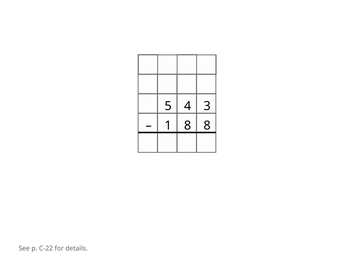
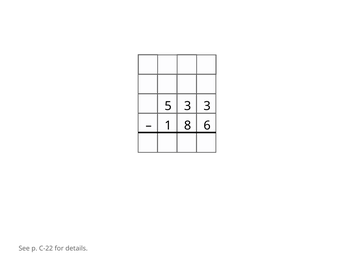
5 4: 4 -> 3 (188, 106)
8 8: 8 -> 6 (207, 125)
